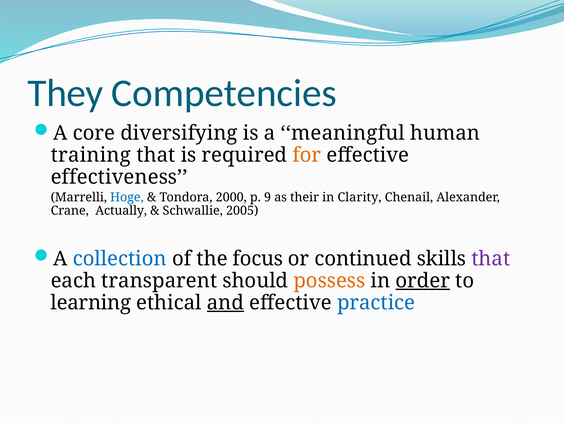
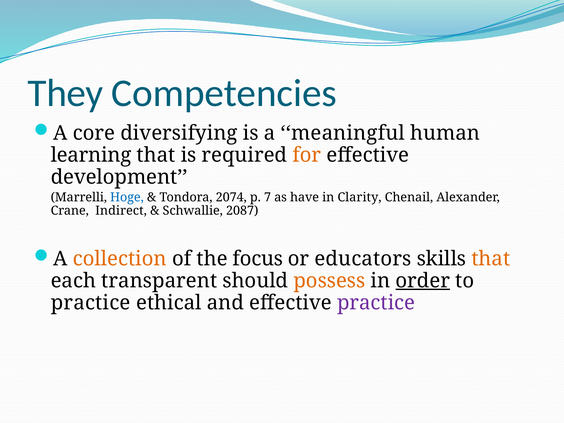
training: training -> learning (91, 155)
effectiveness: effectiveness -> development (119, 177)
2000: 2000 -> 2074 (231, 197)
9: 9 -> 7 (268, 197)
their: their -> have (305, 197)
Actually: Actually -> Indirect (121, 211)
2005: 2005 -> 2087 (242, 211)
collection colour: blue -> orange (120, 259)
continued: continued -> educators (363, 259)
that colour: purple -> orange (491, 259)
learning: learning -> practice (91, 303)
and underline: present -> none (225, 303)
practice colour: blue -> purple (376, 303)
